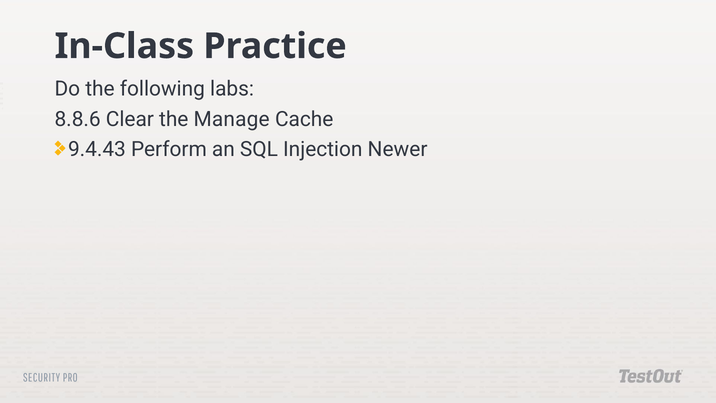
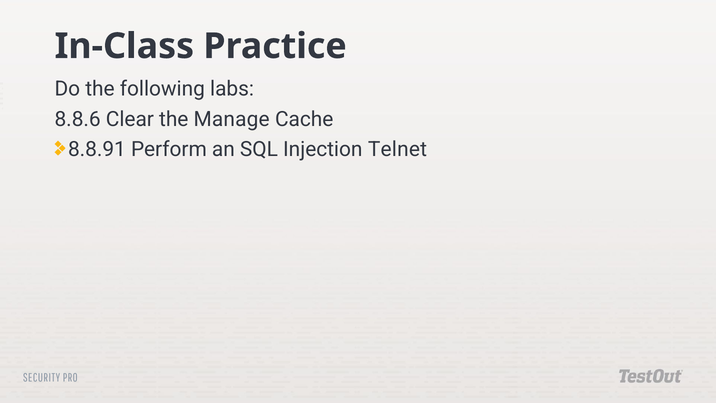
9.4.43: 9.4.43 -> 8.8.91 (97, 149)
Newer: Newer -> Telnet (397, 149)
